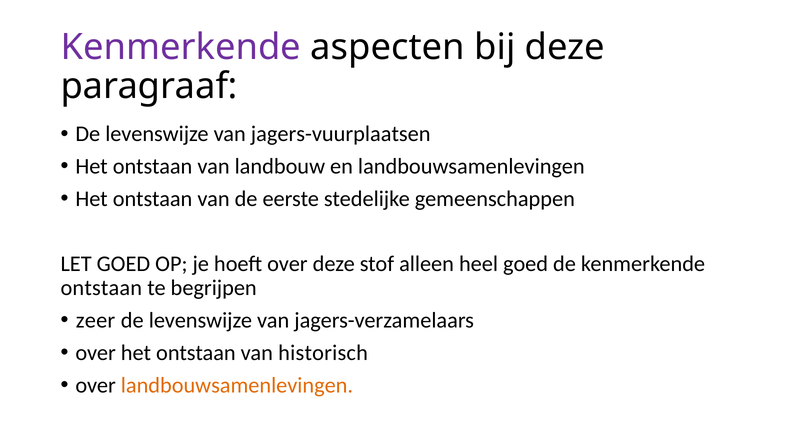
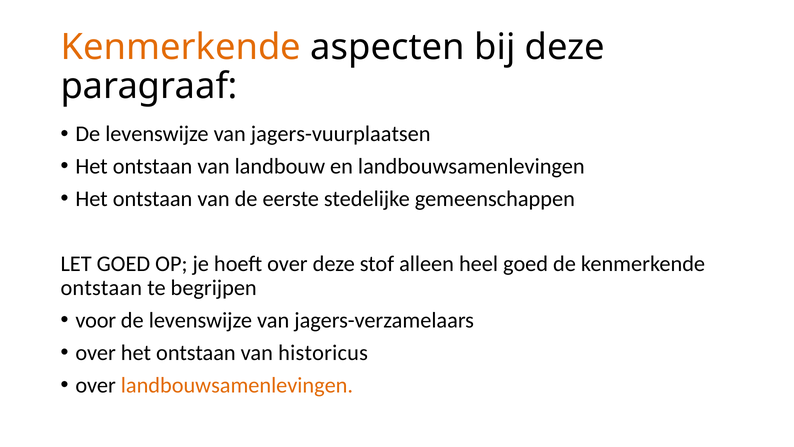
Kenmerkende colour: purple -> orange (181, 47)
zeer: zeer -> voor (96, 320)
historisch: historisch -> historicus (323, 352)
